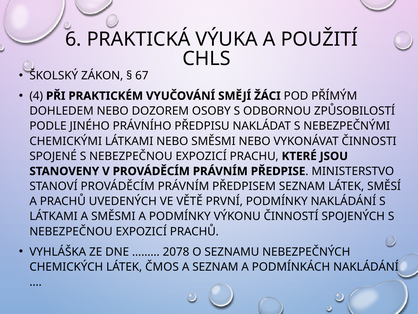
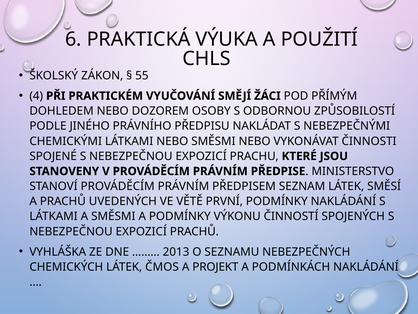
67: 67 -> 55 (142, 76)
2078: 2078 -> 2013 (176, 251)
A SEZNAM: SEZNAM -> PROJEKT (215, 266)
